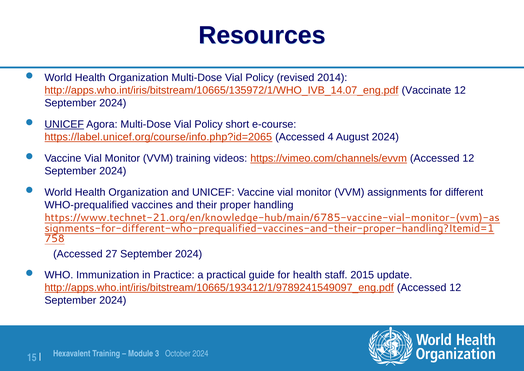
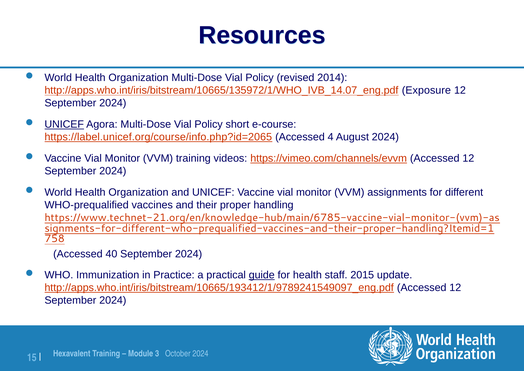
Vaccinate: Vaccinate -> Exposure (426, 90)
27: 27 -> 40 (111, 254)
guide underline: none -> present (262, 275)
